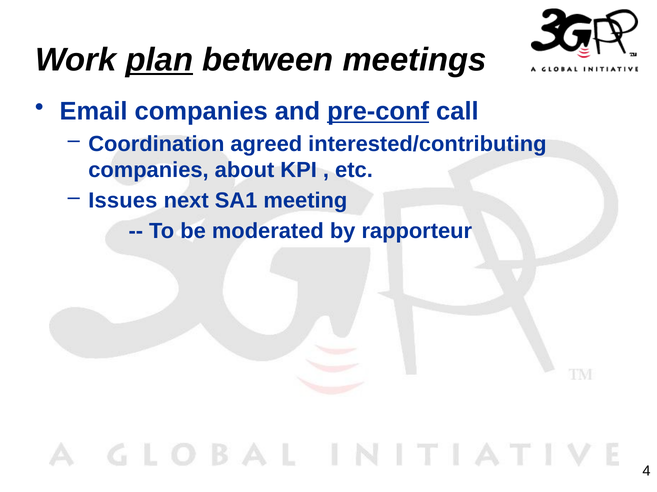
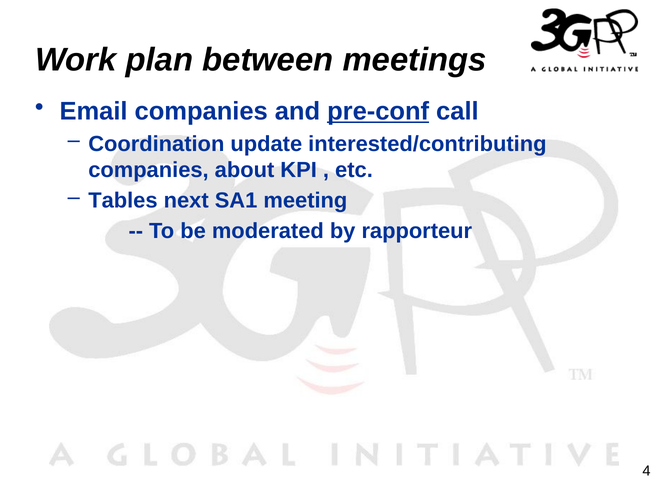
plan underline: present -> none (159, 60)
agreed: agreed -> update (266, 144)
Issues: Issues -> Tables (123, 201)
